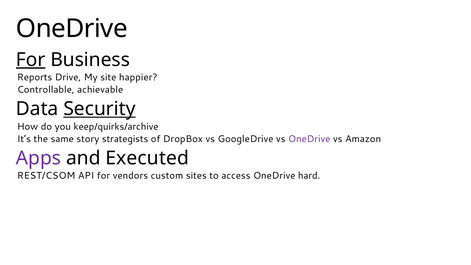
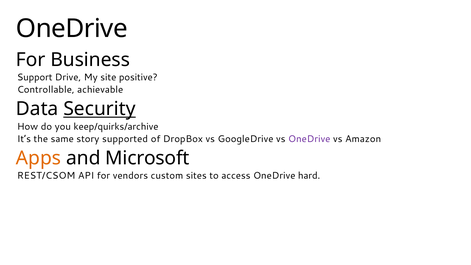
For underline: present -> none (31, 60)
Reports: Reports -> Support (35, 77)
happier: happier -> positive (138, 77)
strategists: strategists -> supported (125, 139)
Apps colour: purple -> orange (39, 158)
Executed: Executed -> Microsoft (147, 158)
